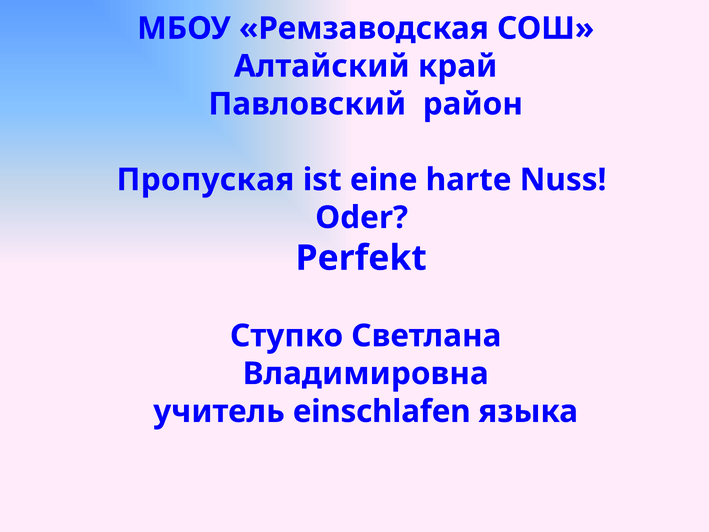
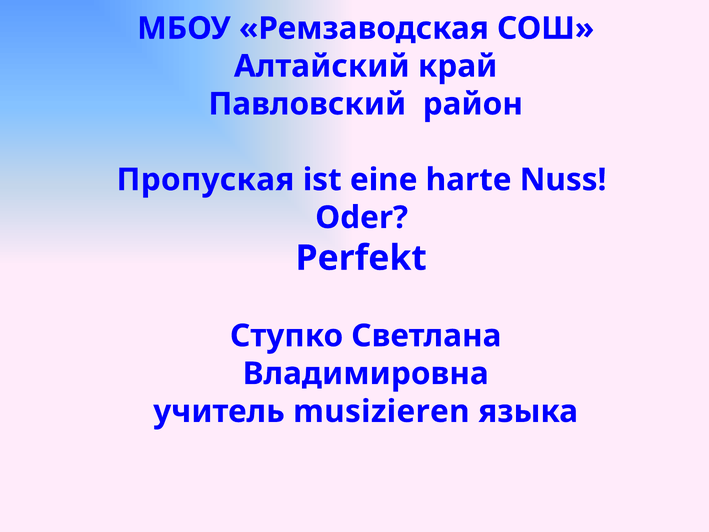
einschlafen: einschlafen -> musizieren (381, 411)
